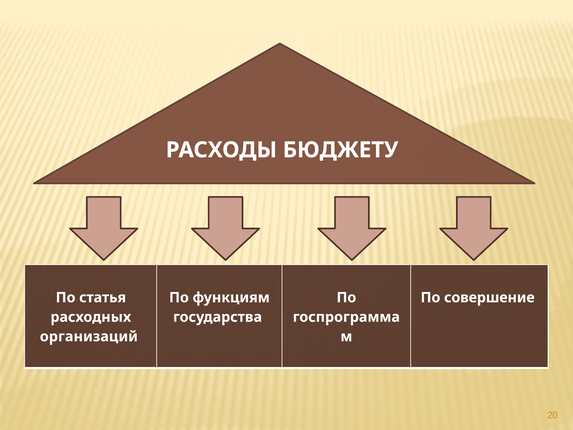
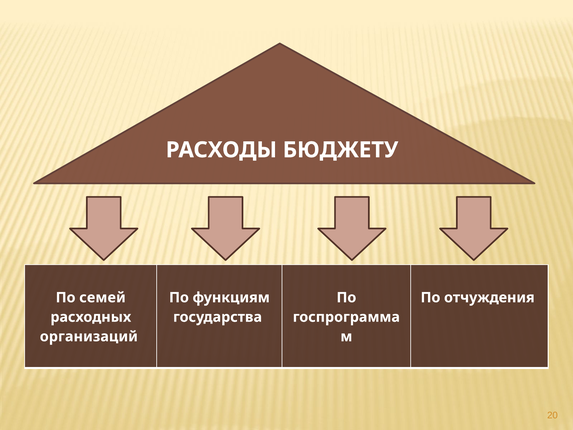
статья: статья -> семей (102, 297)
совершение: совершение -> отчуждения (489, 297)
